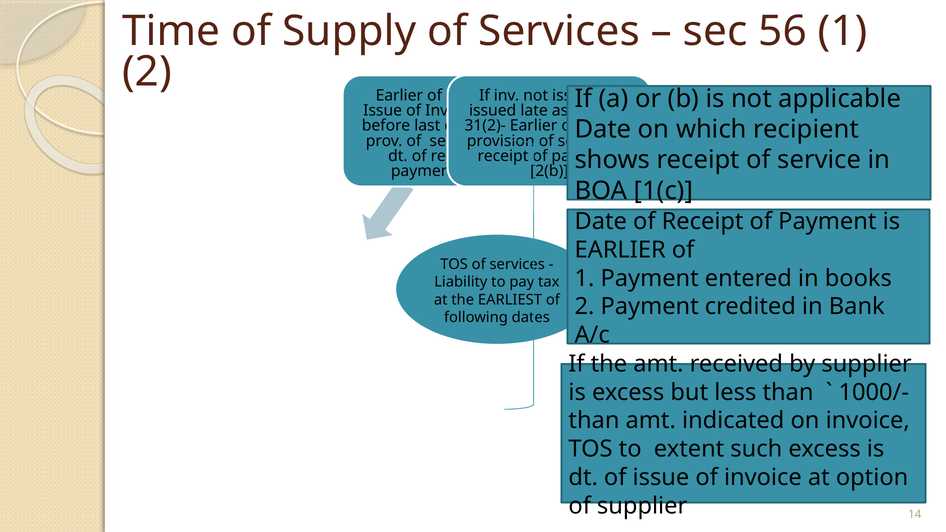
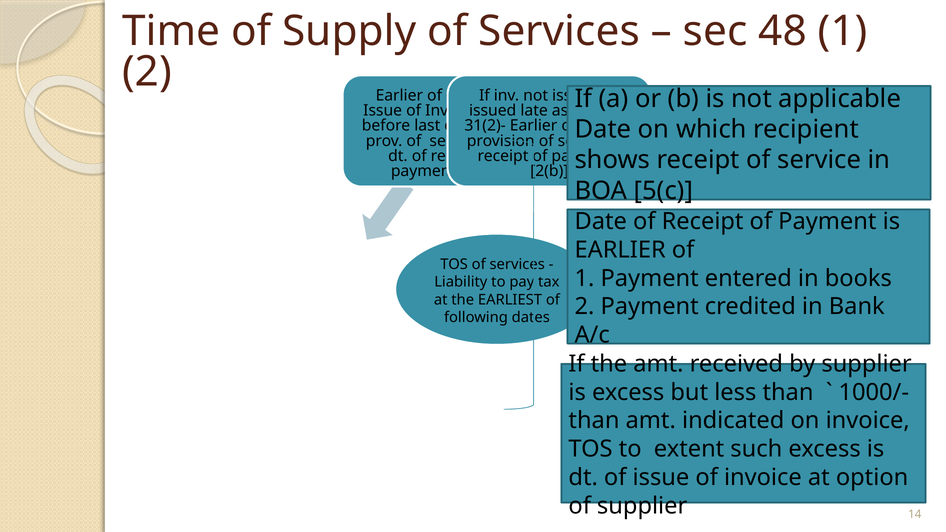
56: 56 -> 48 (783, 31)
1(c: 1(c -> 5(c (663, 191)
